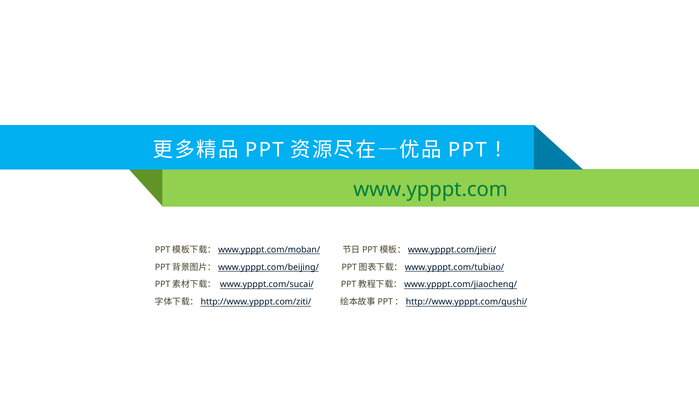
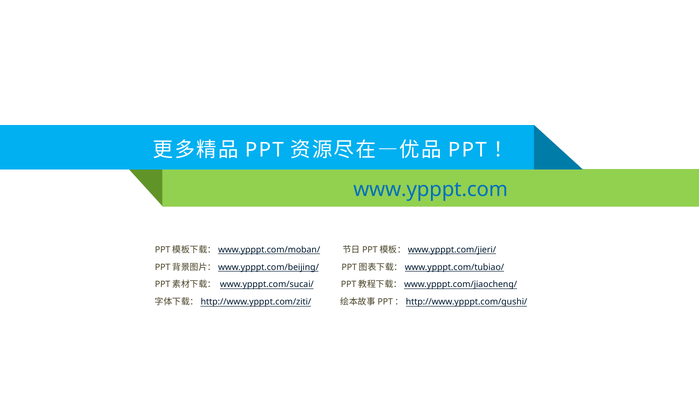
www.ypppt.com colour: green -> blue (431, 189)
